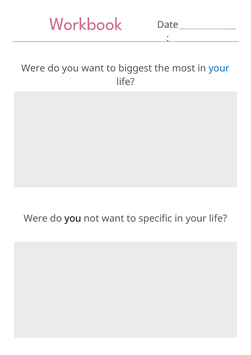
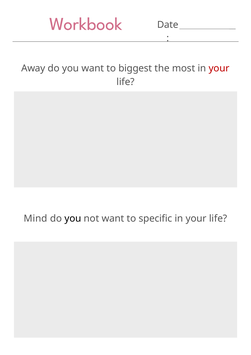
Were: Were -> Away (33, 68)
your colour: blue -> red (219, 68)
Were: Were -> Mind (36, 219)
